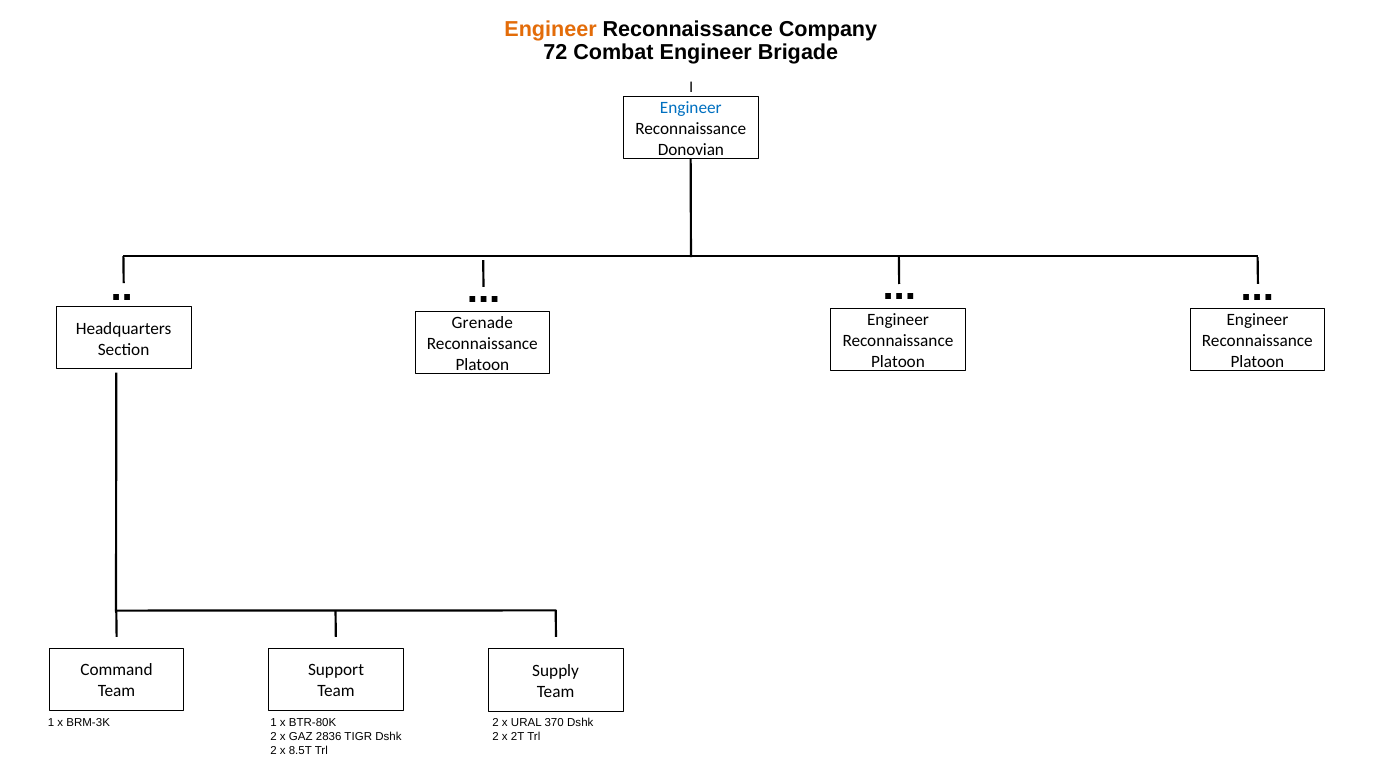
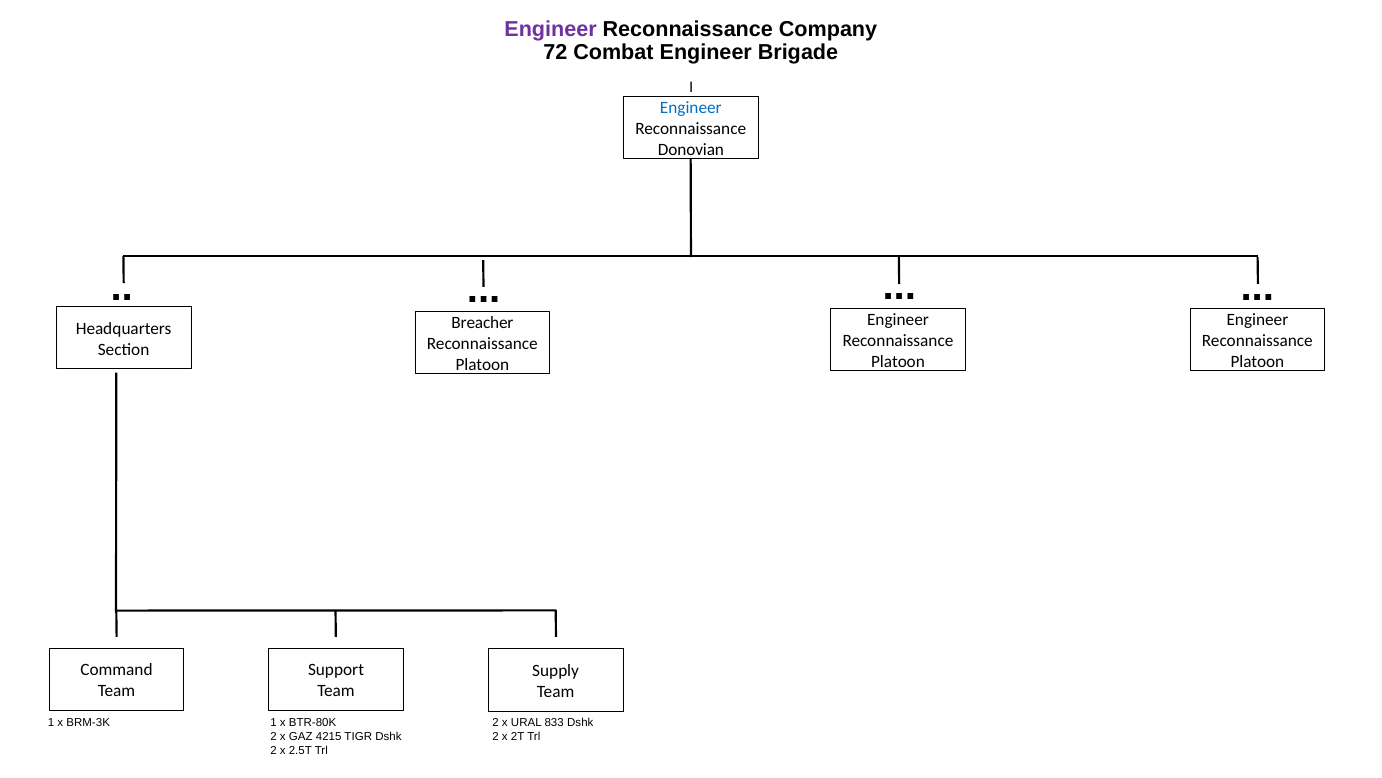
Engineer colour: orange -> purple (551, 29)
Grenade: Grenade -> Breacher (482, 323)
370: 370 -> 833 (554, 722)
2836: 2836 -> 4215 (329, 736)
8.5T: 8.5T -> 2.5T (300, 750)
